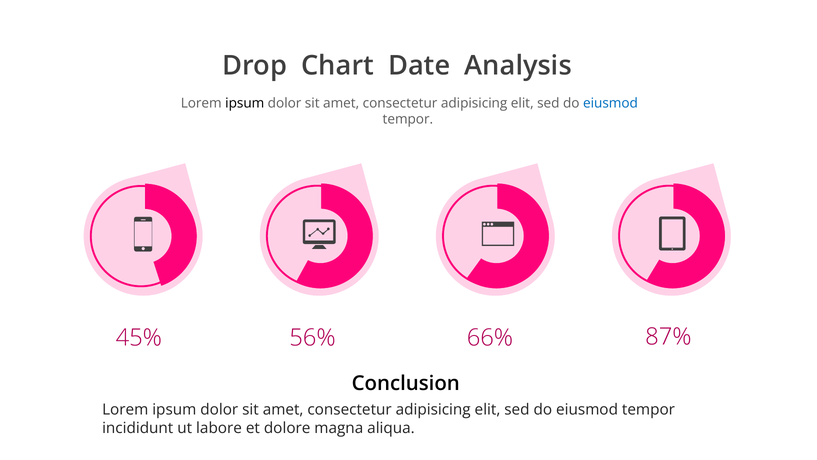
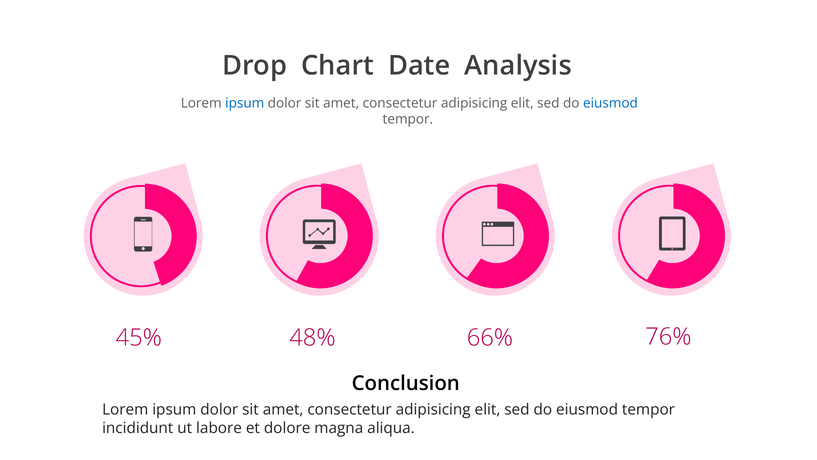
ipsum colour: black -> blue (245, 103)
56%: 56% -> 48% (312, 337)
87%: 87% -> 76% (668, 336)
